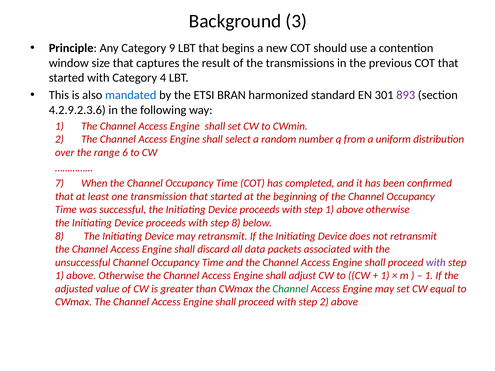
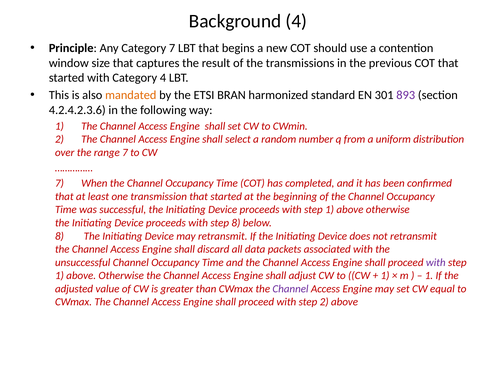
Background 3: 3 -> 4 (296, 21)
Category 9: 9 -> 7 (172, 48)
mandated colour: blue -> orange (131, 95)
4.2.9.2.3.6: 4.2.9.2.3.6 -> 4.2.4.2.3.6 (77, 110)
range 6: 6 -> 7 (125, 153)
Channel colour: green -> purple (290, 289)
